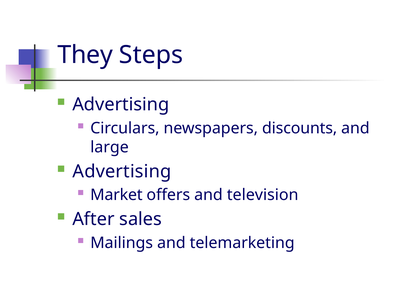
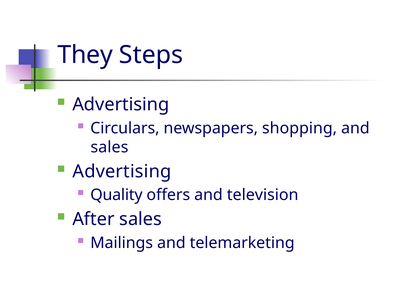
discounts: discounts -> shopping (300, 128)
large: large -> sales (109, 147)
Market: Market -> Quality (116, 195)
